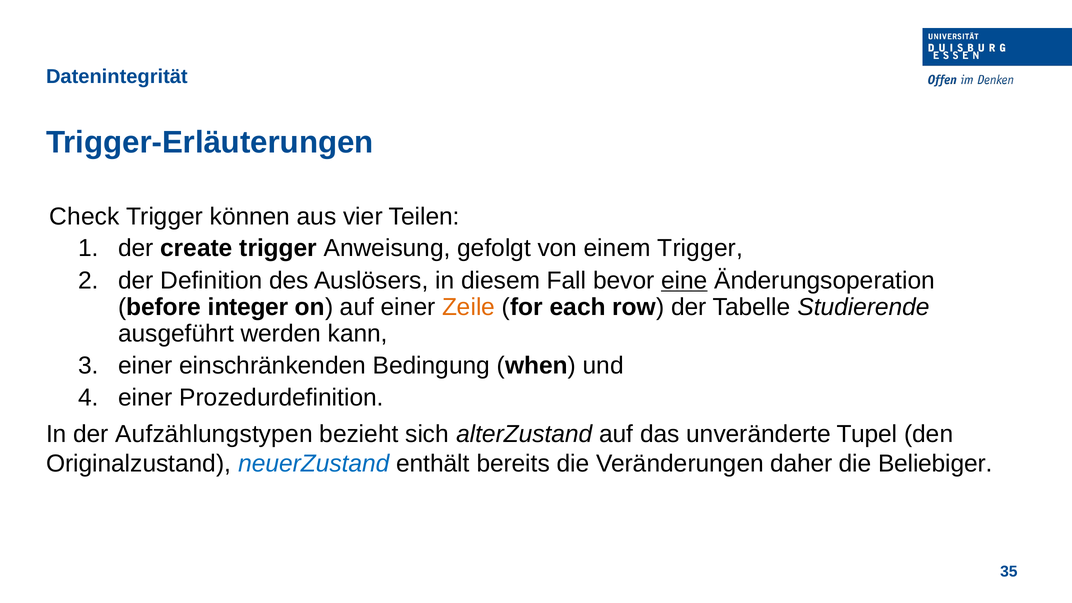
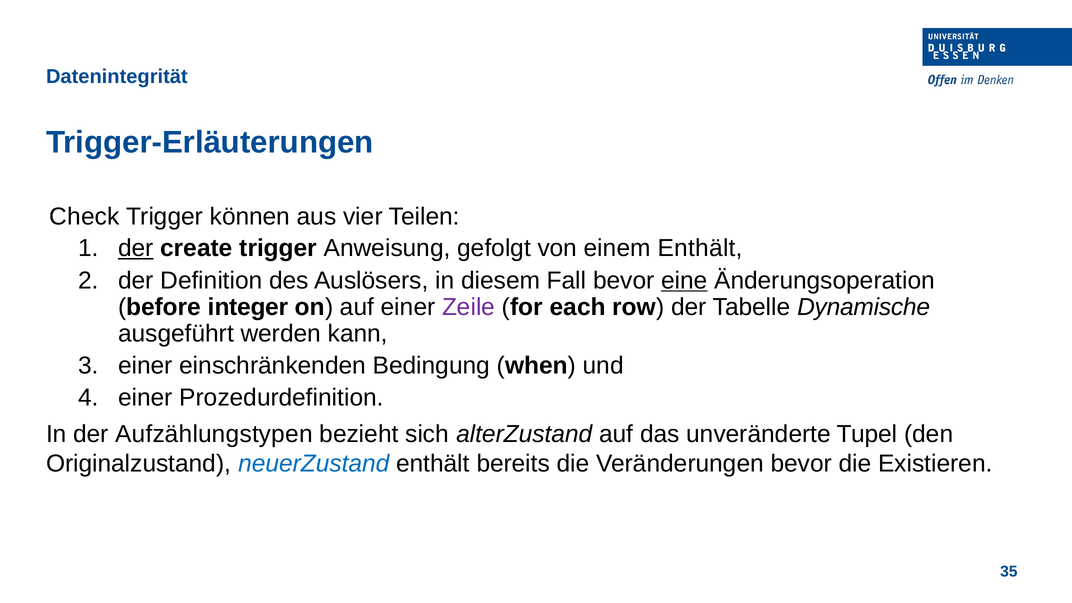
der underline: none -> present (136, 248)
einem Trigger: Trigger -> Enthält (700, 248)
Zeile colour: orange -> purple (469, 307)
Studierende: Studierende -> Dynamische (864, 307)
Veränderungen daher: daher -> bevor (801, 464)
Beliebiger: Beliebiger -> Existieren (935, 464)
